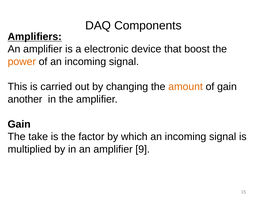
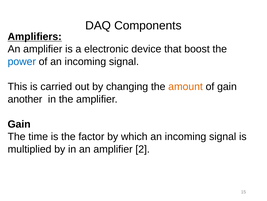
power colour: orange -> blue (22, 61)
take: take -> time (38, 136)
9: 9 -> 2 (143, 149)
